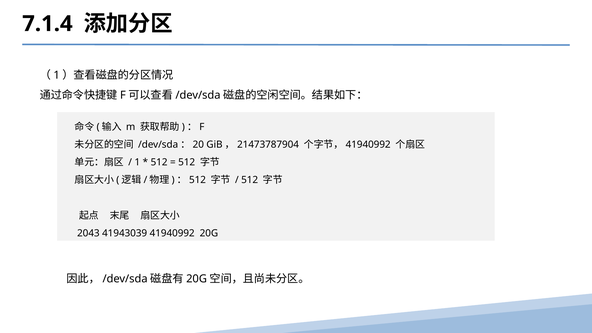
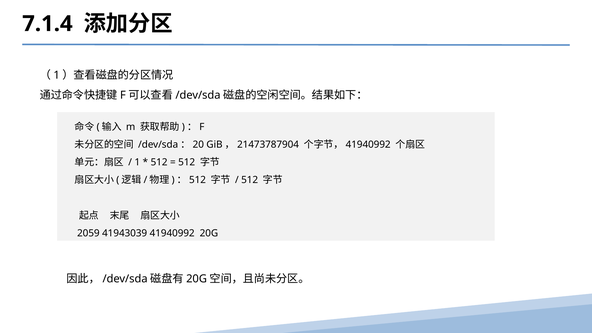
2043: 2043 -> 2059 (88, 233)
